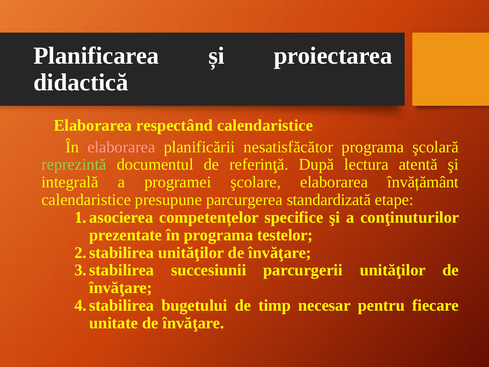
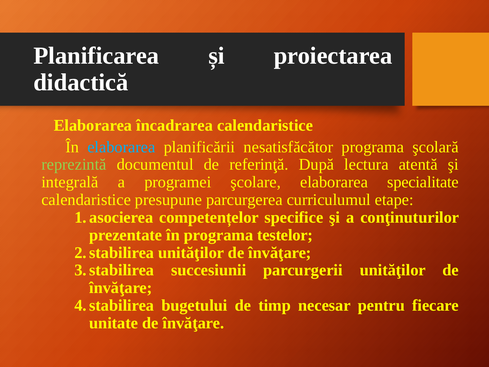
respectând: respectând -> încadrarea (175, 125)
elaborarea colour: pink -> light blue (121, 147)
învățământ: învățământ -> specialitate (423, 182)
standardizată: standardizată -> curriculumul (329, 200)
